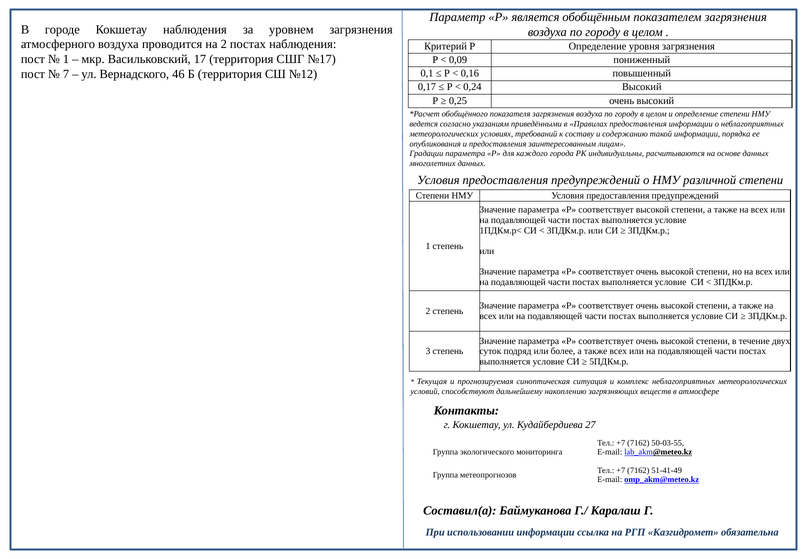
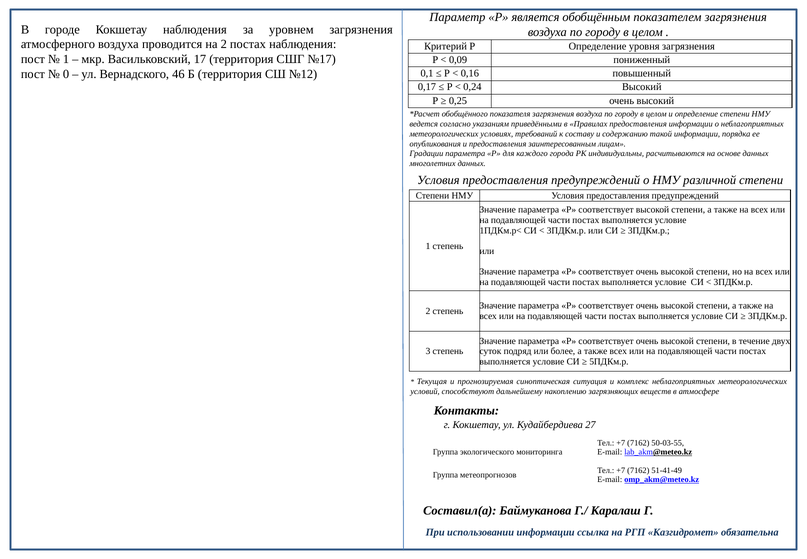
7: 7 -> 0 (66, 74)
